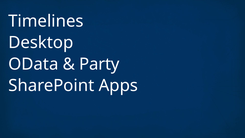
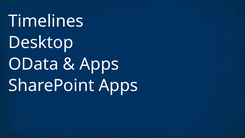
Party: Party -> Apps (99, 64)
